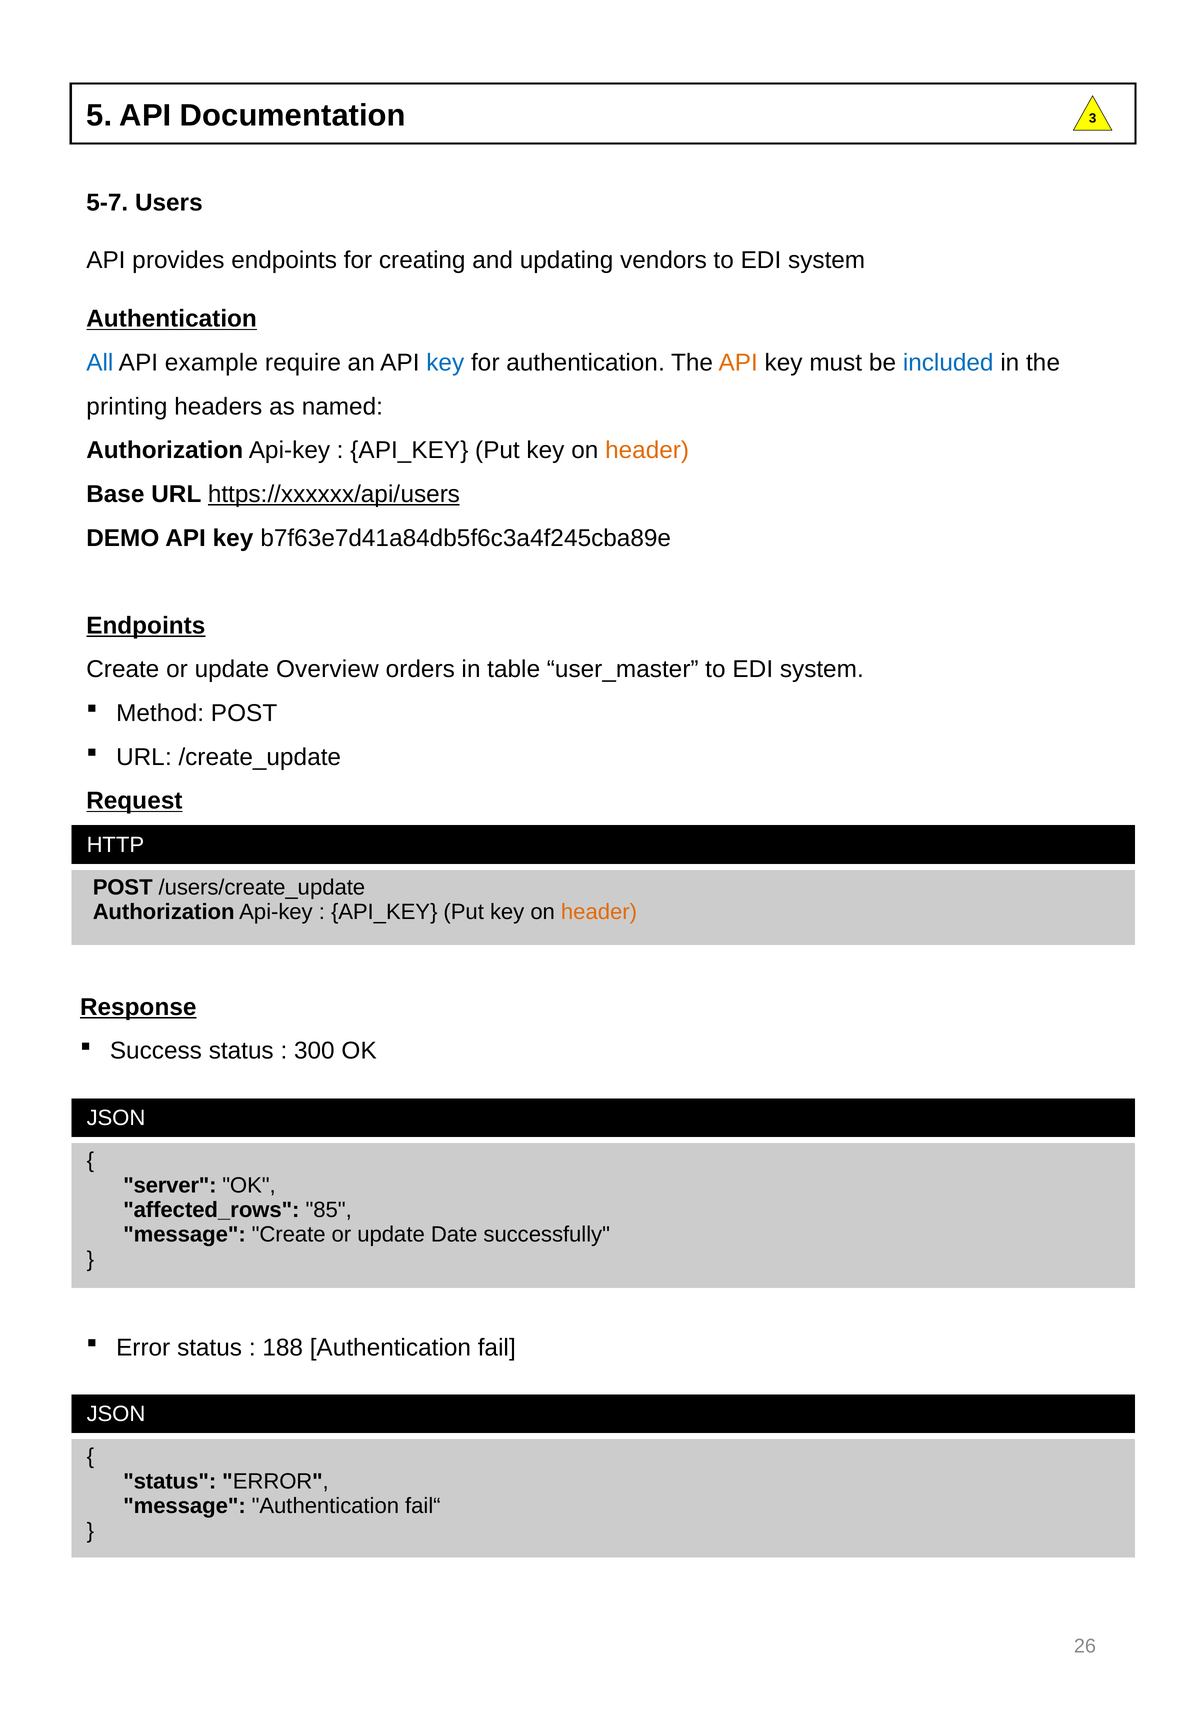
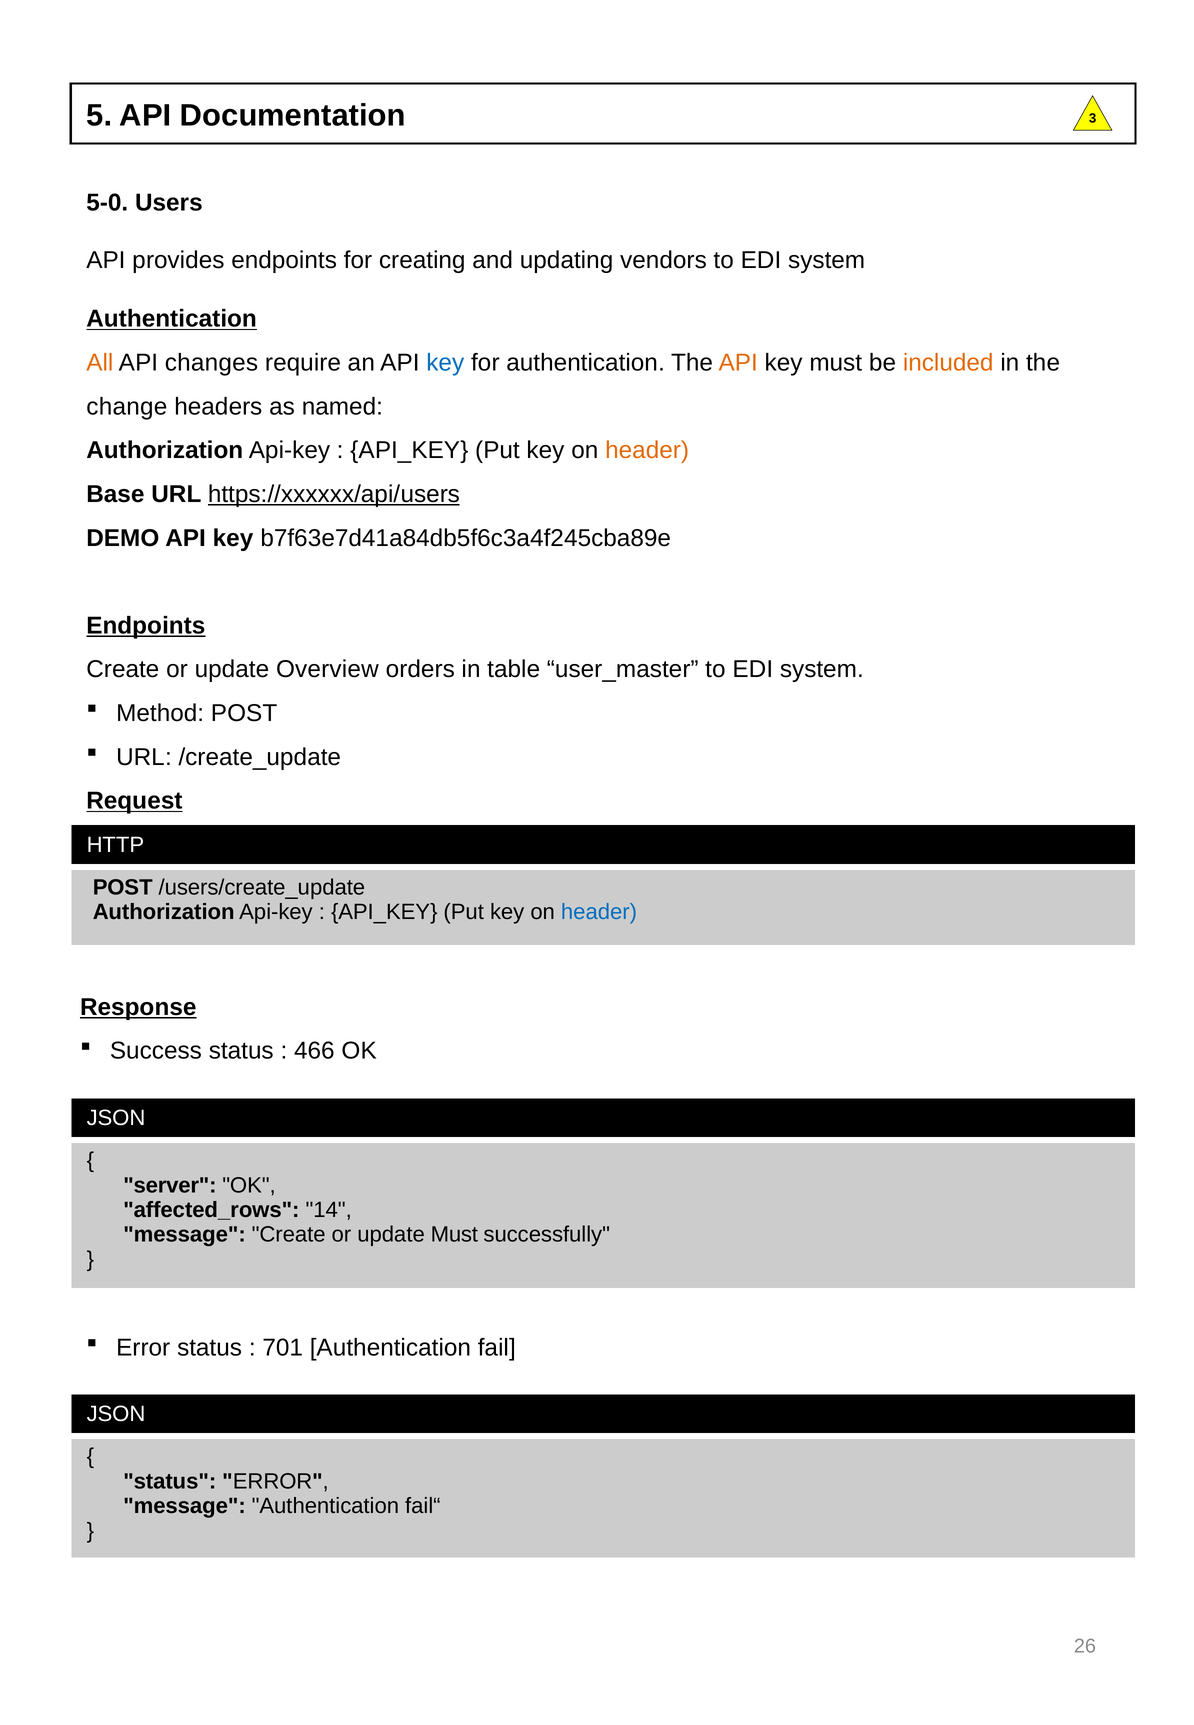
5-7: 5-7 -> 5-0 (107, 203)
All colour: blue -> orange (100, 363)
example: example -> changes (211, 363)
included colour: blue -> orange (948, 363)
printing: printing -> change (127, 406)
header colour: orange -> blue (599, 912)
300: 300 -> 466 (314, 1051)
85: 85 -> 14 (329, 1210)
update Date: Date -> Must (454, 1234)
188: 188 -> 701 (283, 1347)
